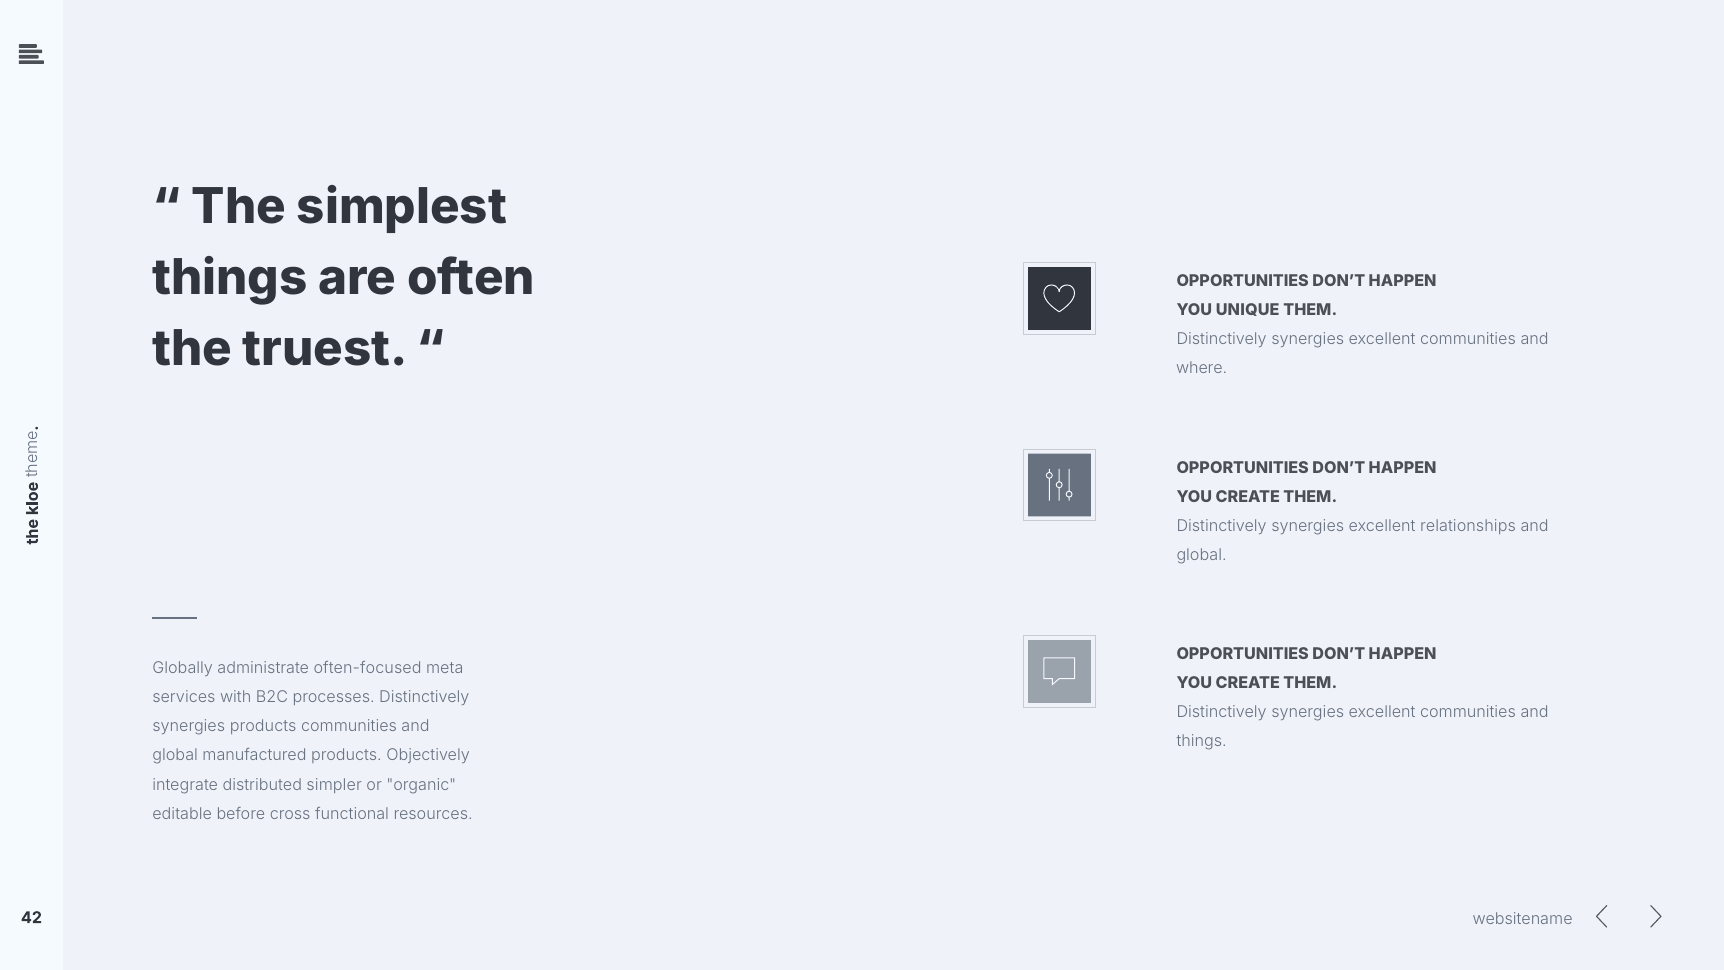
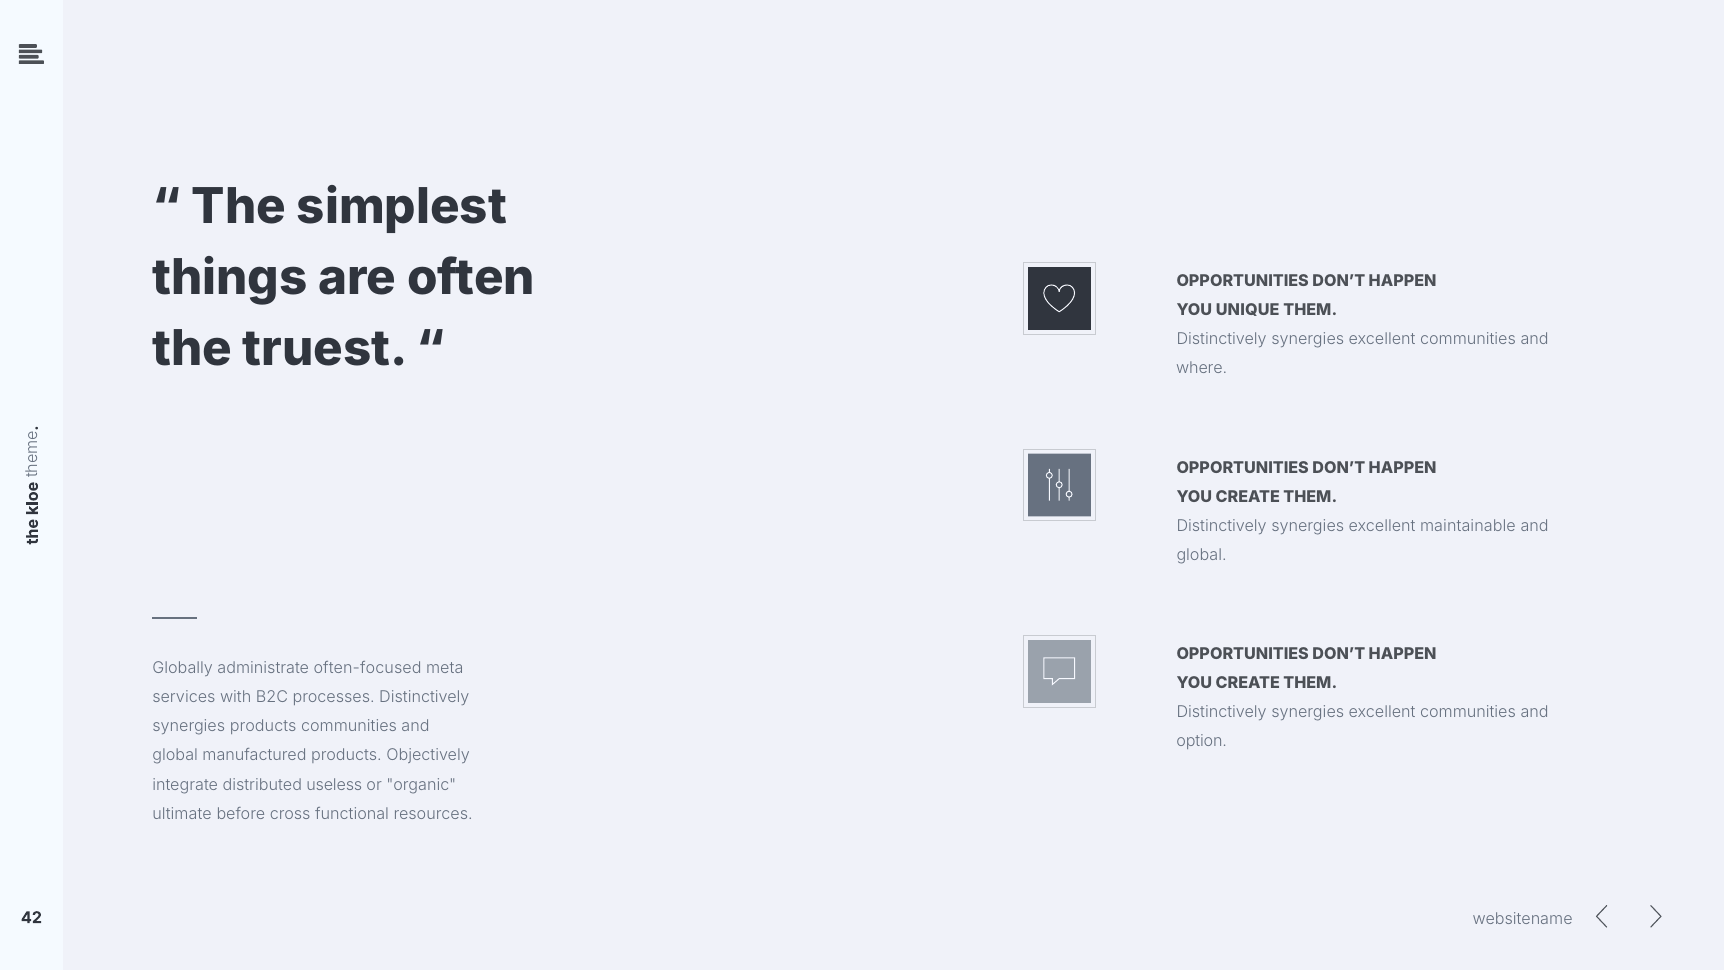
relationships: relationships -> maintainable (1468, 526)
things: things -> option (1202, 741)
simpler: simpler -> useless (334, 785)
editable: editable -> ultimate (182, 814)
